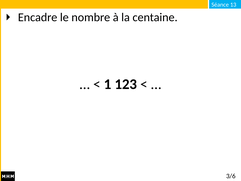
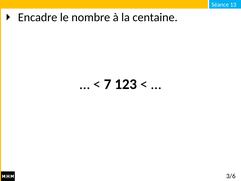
1: 1 -> 7 (108, 84)
